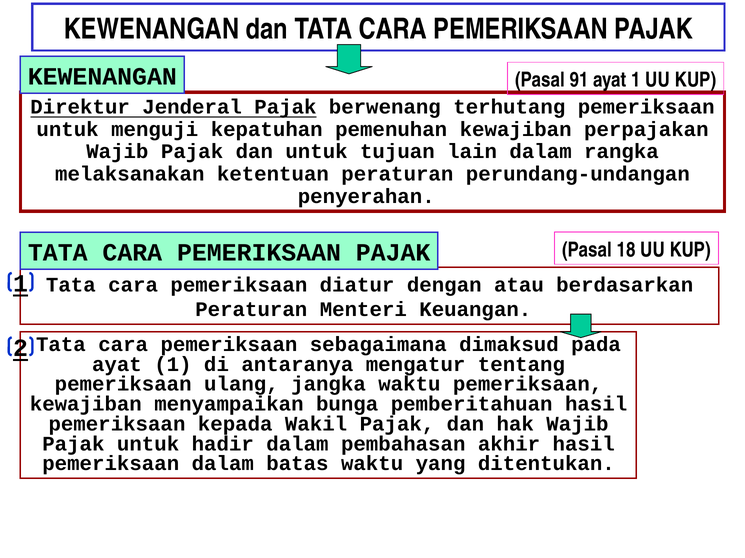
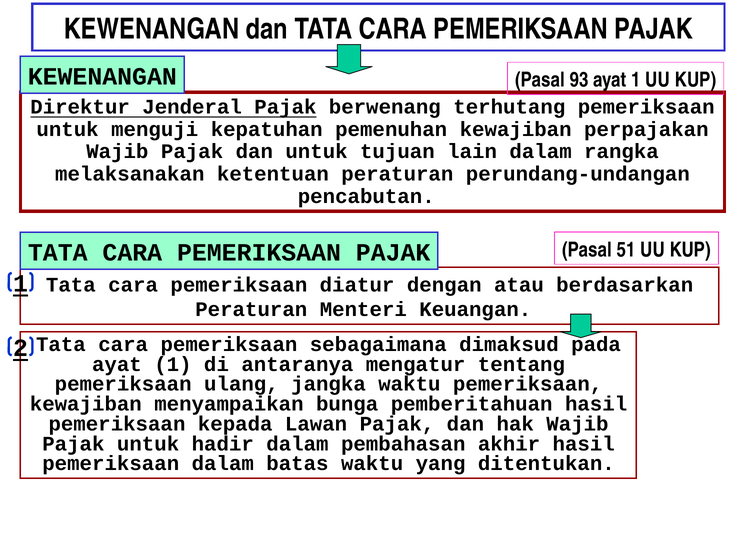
91: 91 -> 93 (579, 80)
penyerahan: penyerahan -> pencabutan (366, 197)
18: 18 -> 51 (626, 250)
Wakil: Wakil -> Lawan (316, 424)
